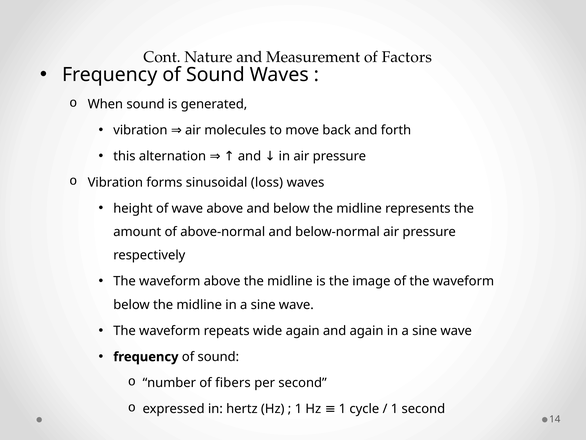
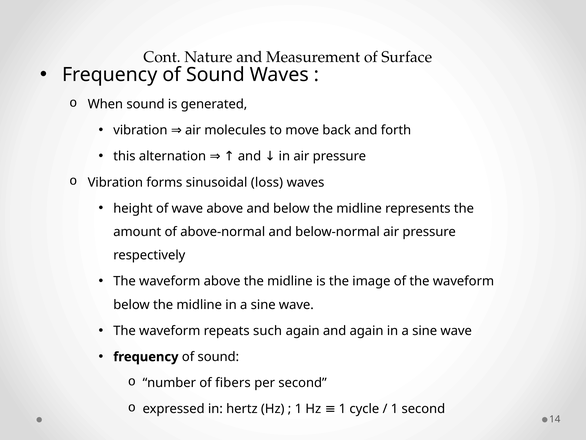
Factors: Factors -> Surface (407, 57)
wide: wide -> such (268, 330)
